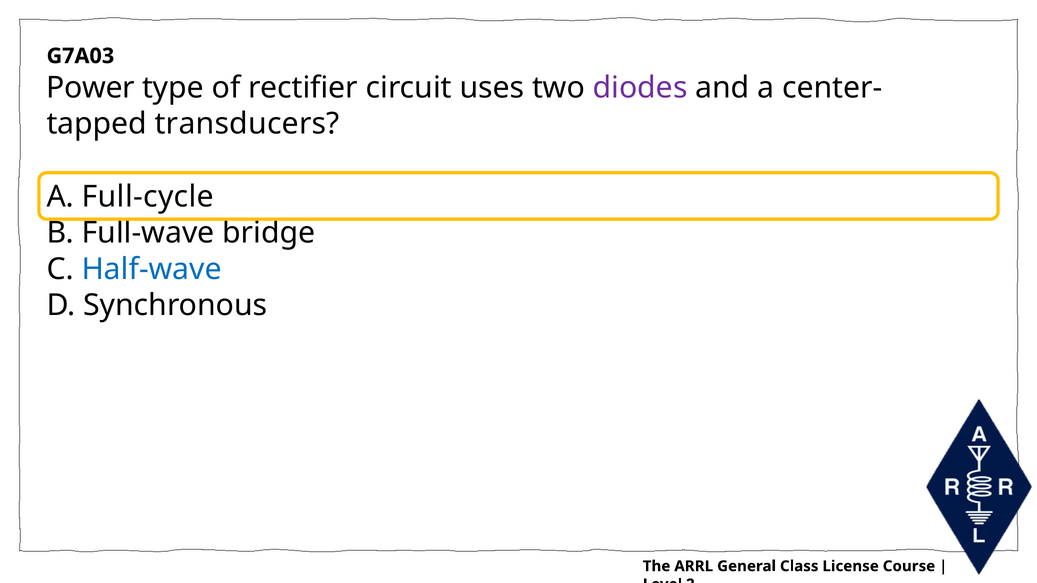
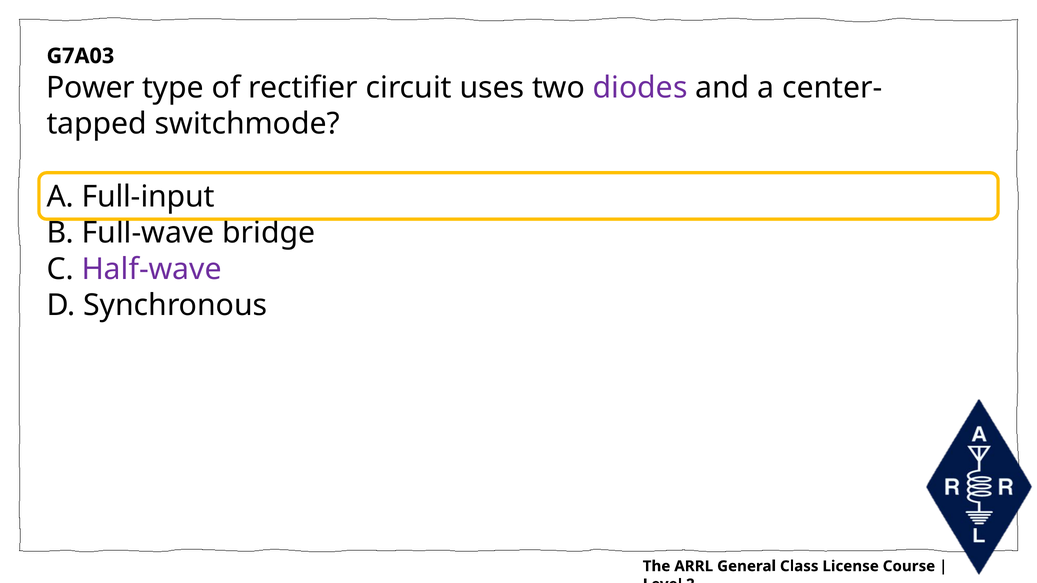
transducers: transducers -> switchmode (247, 124)
Full-cycle: Full-cycle -> Full-input (148, 197)
Half-wave colour: blue -> purple (152, 269)
